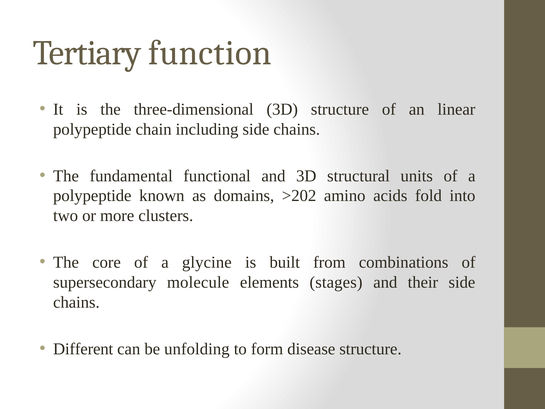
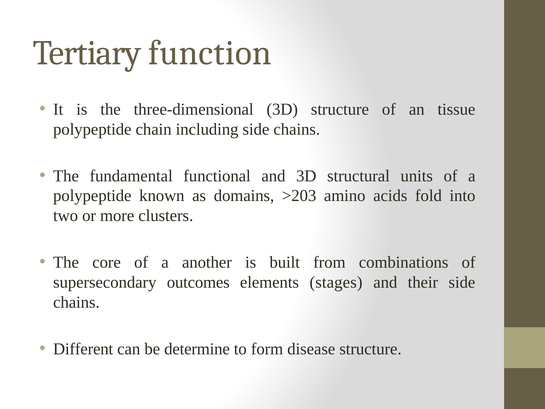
linear: linear -> tissue (456, 109)
>202: >202 -> >203 (299, 196)
glycine: glycine -> another (207, 262)
molecule: molecule -> outcomes (198, 282)
unfolding: unfolding -> determine (197, 349)
